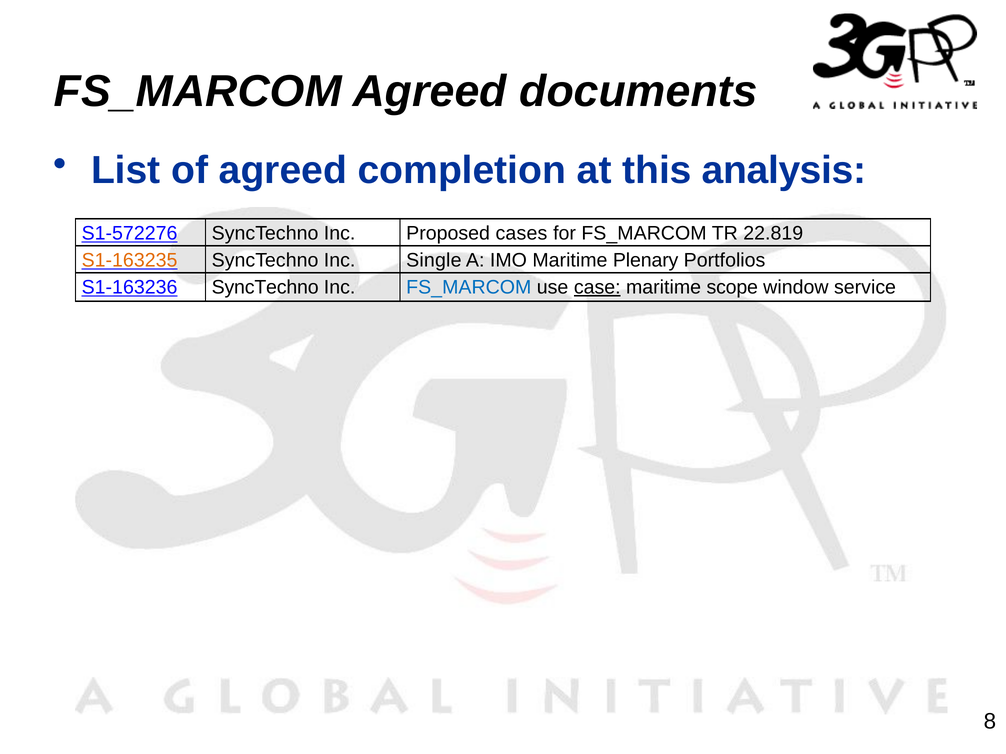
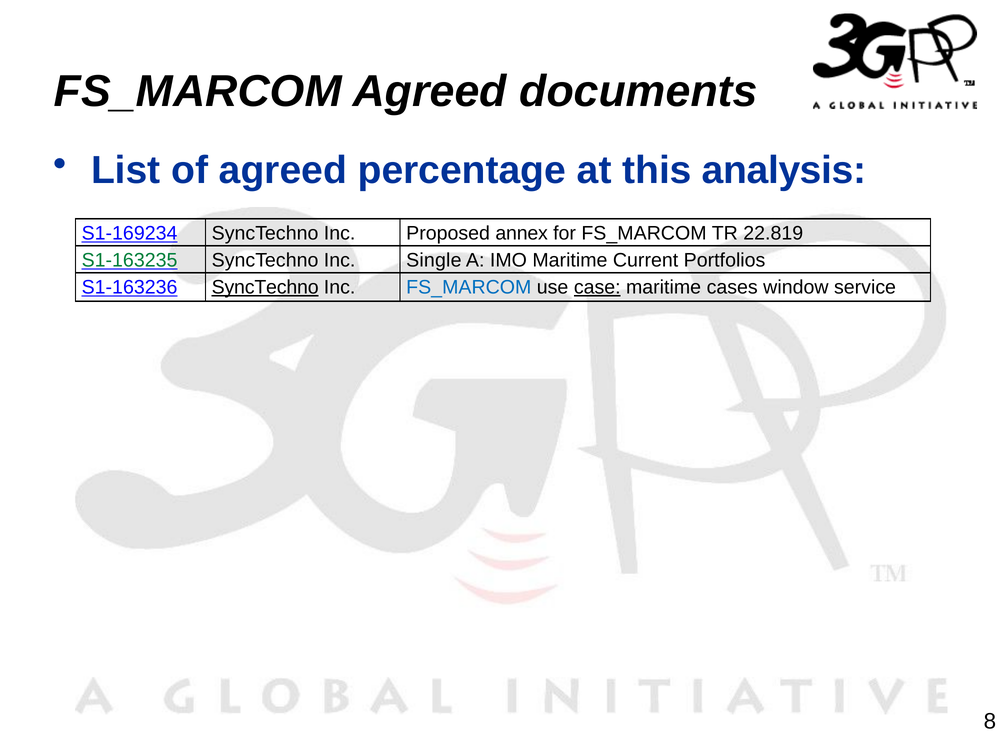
completion: completion -> percentage (462, 171)
S1-572276: S1-572276 -> S1-169234 (130, 233)
cases: cases -> annex (522, 233)
S1-163235 colour: orange -> green (130, 260)
Plenary: Plenary -> Current (646, 260)
SyncTechno underline: none -> present (265, 287)
scope: scope -> cases (732, 287)
